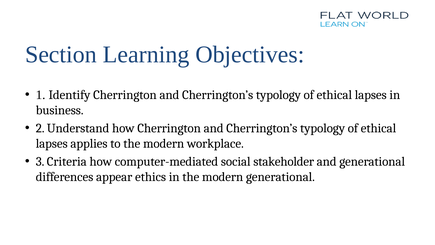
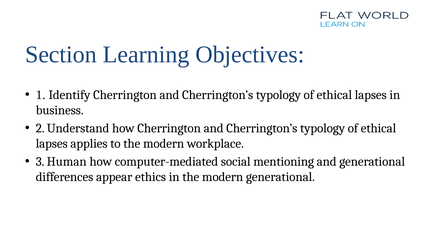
Criteria: Criteria -> Human (67, 161)
stakeholder: stakeholder -> mentioning (284, 161)
